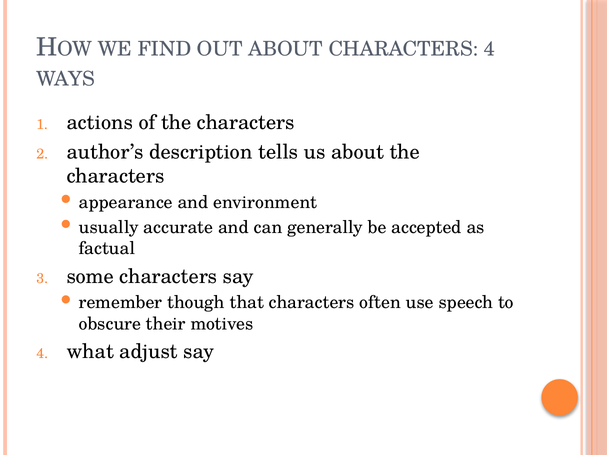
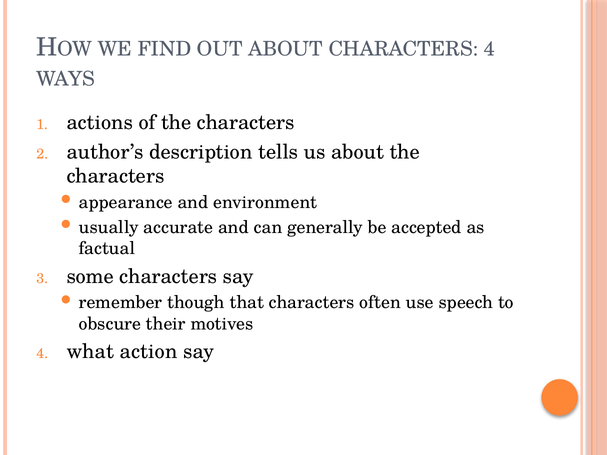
adjust: adjust -> action (149, 352)
